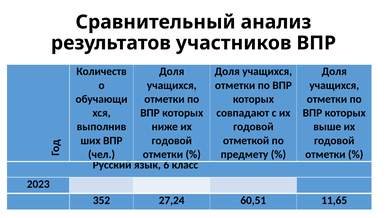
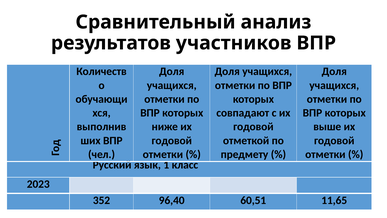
6: 6 -> 1 (166, 165)
27,24: 27,24 -> 96,40 (172, 200)
